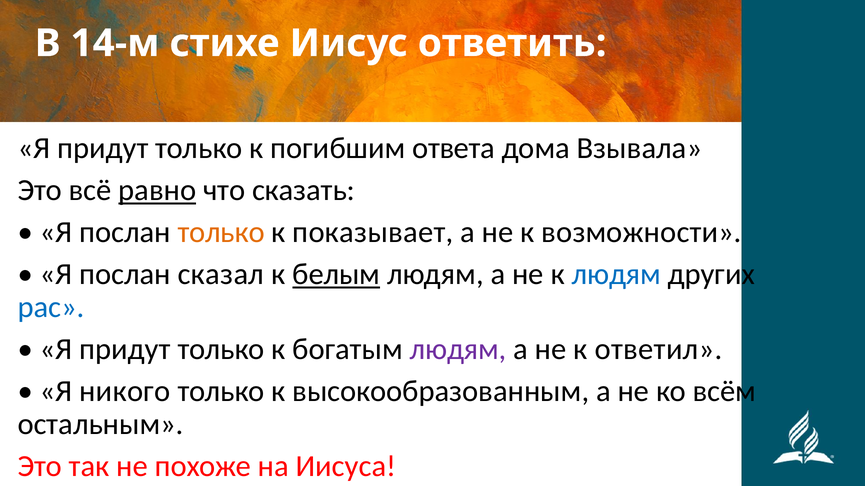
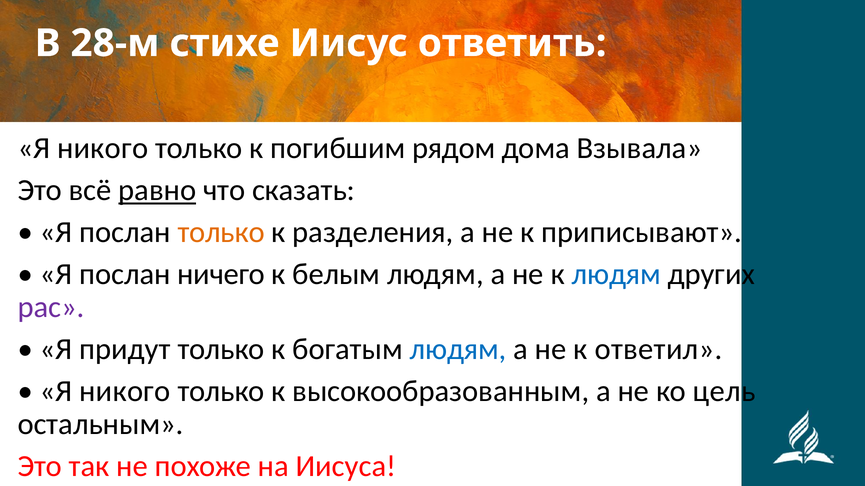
14-м: 14-м -> 28-м (115, 43)
придут: придут -> никого (103, 148)
ответа: ответа -> рядом (454, 148)
показывает: показывает -> разделения (373, 233)
возможности: возможности -> приписывают (642, 233)
сказал: сказал -> ничего (221, 275)
белым underline: present -> none (336, 275)
рас colour: blue -> purple (51, 308)
людям colour: purple -> blue (458, 350)
всём: всём -> цель (724, 392)
